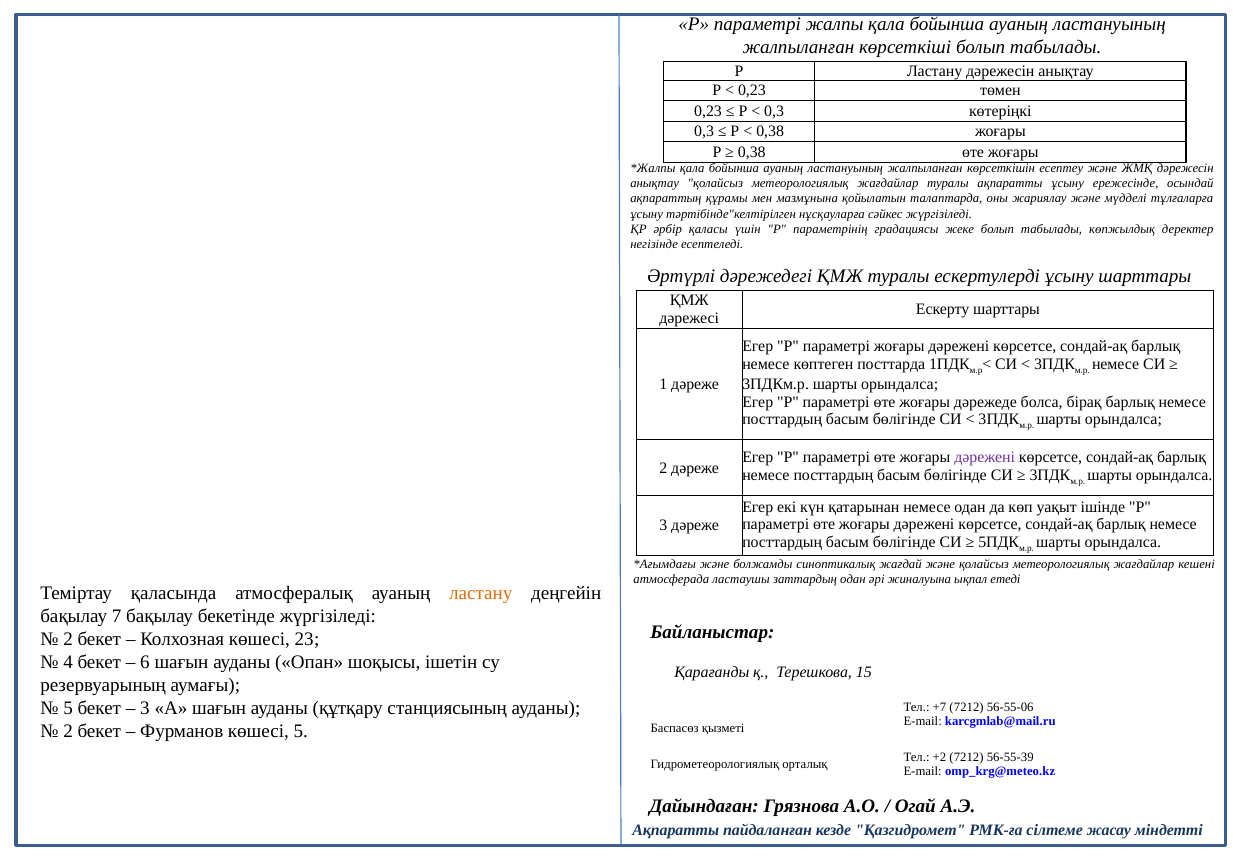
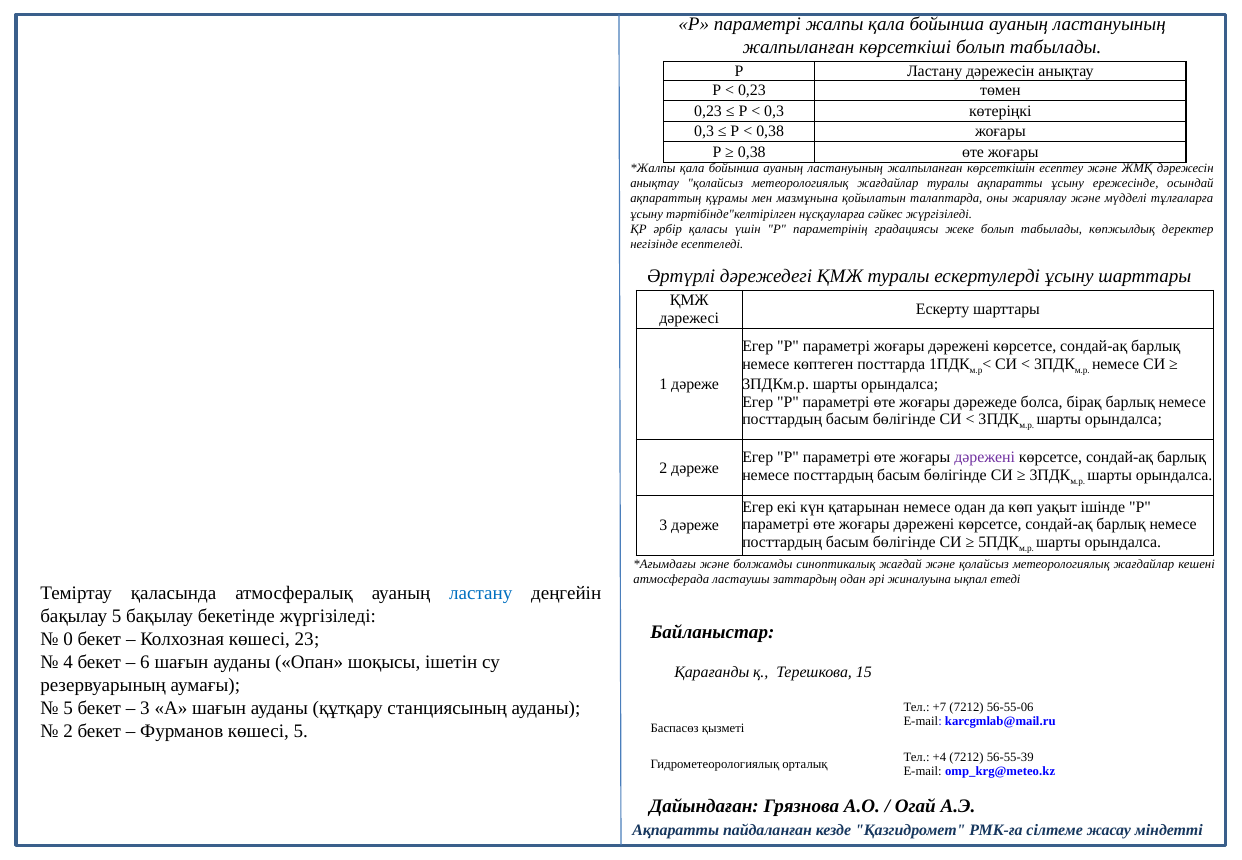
ластану colour: orange -> blue (481, 594)
бақылау 7: 7 -> 5 (117, 616)
2: 2 -> 0 (68, 639)
+2: +2 -> +4 (939, 757)
